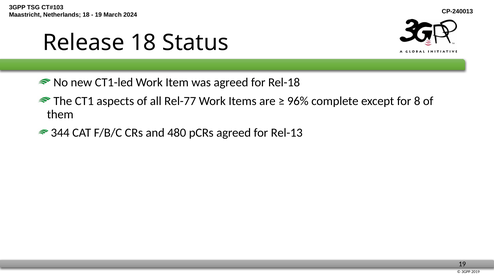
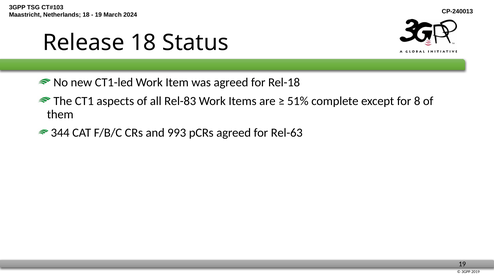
Rel-77: Rel-77 -> Rel-83 (180, 101)
96%: 96% -> 51% (298, 101)
480: 480 -> 993 (177, 133)
Rel-13: Rel-13 -> Rel-63 (287, 133)
